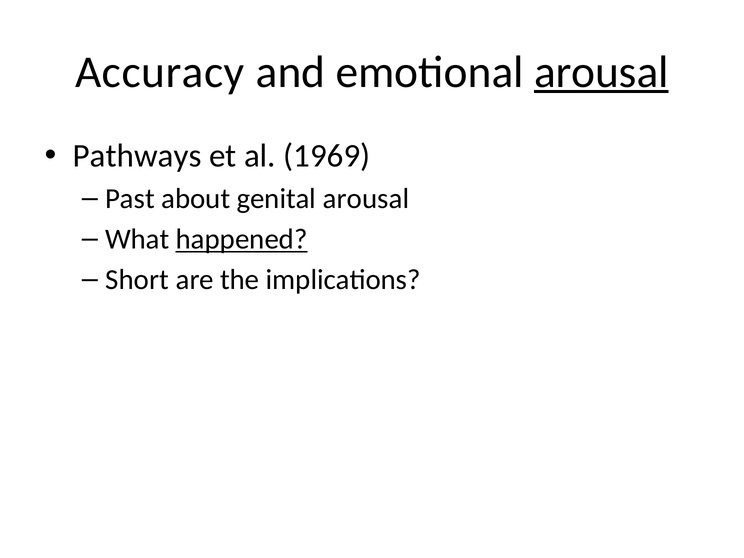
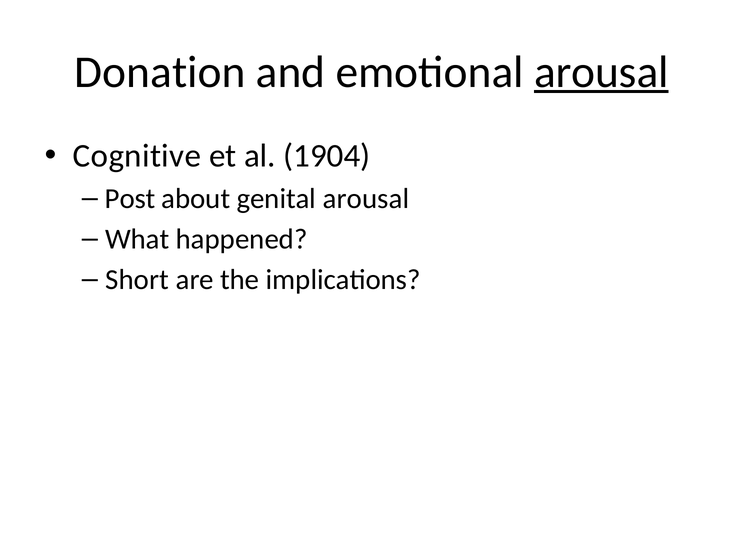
Accuracy: Accuracy -> Donation (160, 72)
Pathways: Pathways -> Cognitive (137, 156)
1969: 1969 -> 1904 (327, 156)
Past: Past -> Post (130, 199)
happened underline: present -> none (242, 239)
